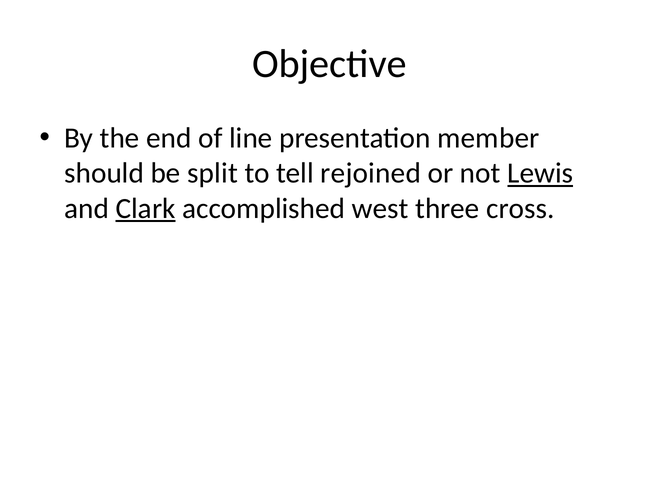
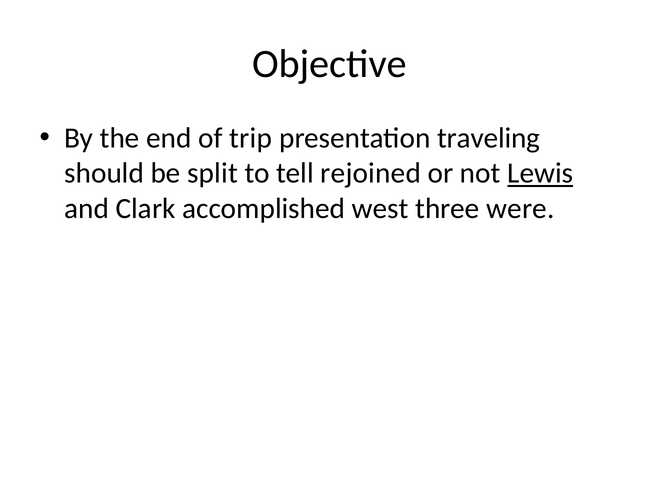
line: line -> trip (251, 138)
member: member -> traveling (489, 138)
Clark underline: present -> none (146, 209)
cross: cross -> were (520, 209)
